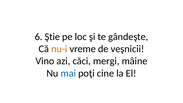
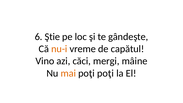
veşnicii: veşnicii -> capătul (128, 49)
mai colour: blue -> orange (68, 73)
poţi cine: cine -> poţi (105, 73)
